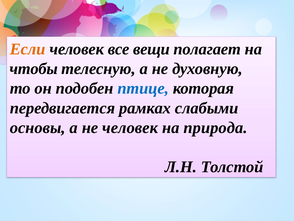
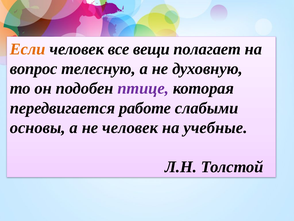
чтобы: чтобы -> вопрос (34, 69)
птице colour: blue -> purple (143, 88)
рамках: рамках -> работе (145, 108)
природа: природа -> учебные (215, 127)
